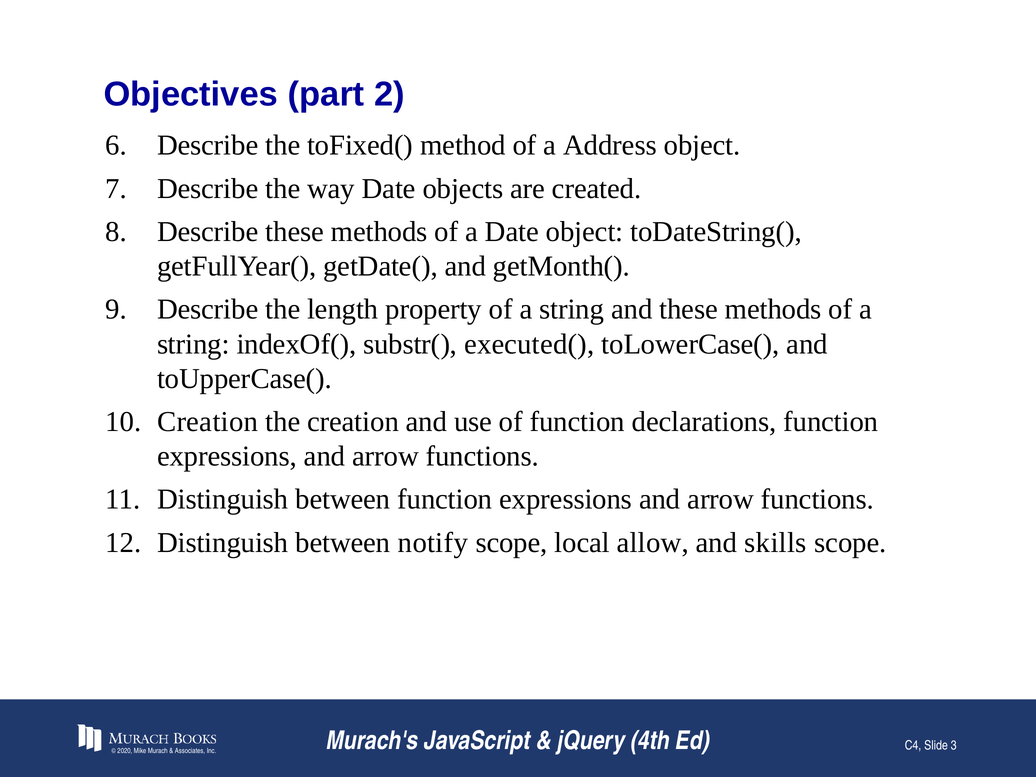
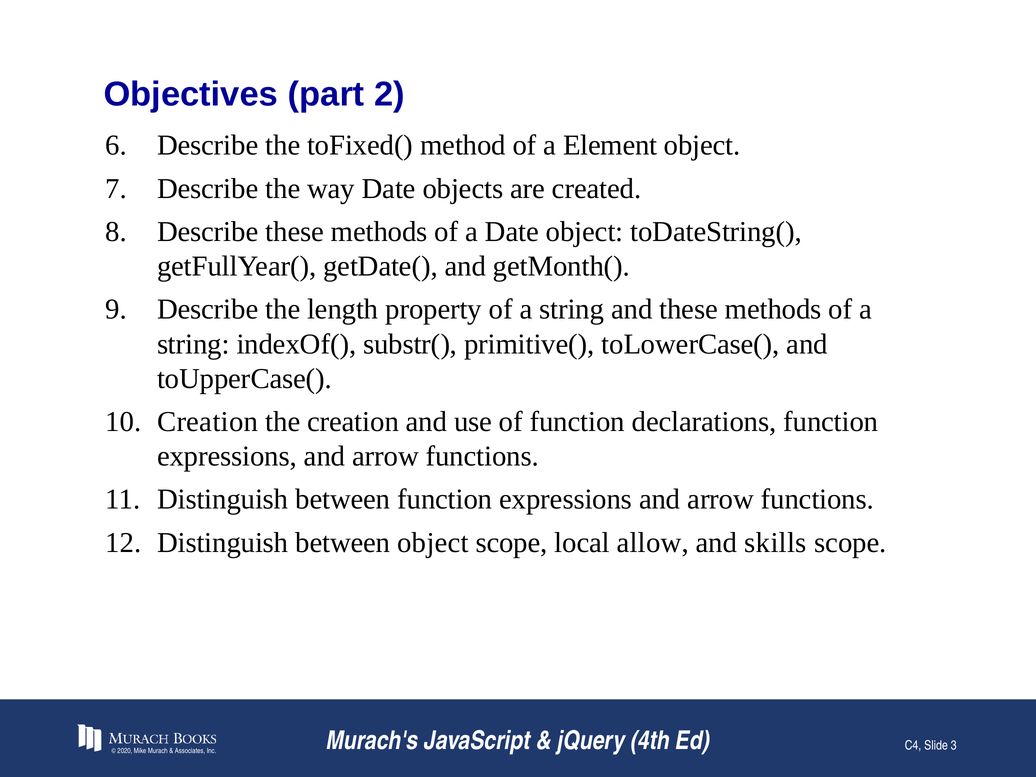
Address: Address -> Element (610, 145)
executed(: executed( -> primitive( (529, 344)
between notify: notify -> object (433, 543)
